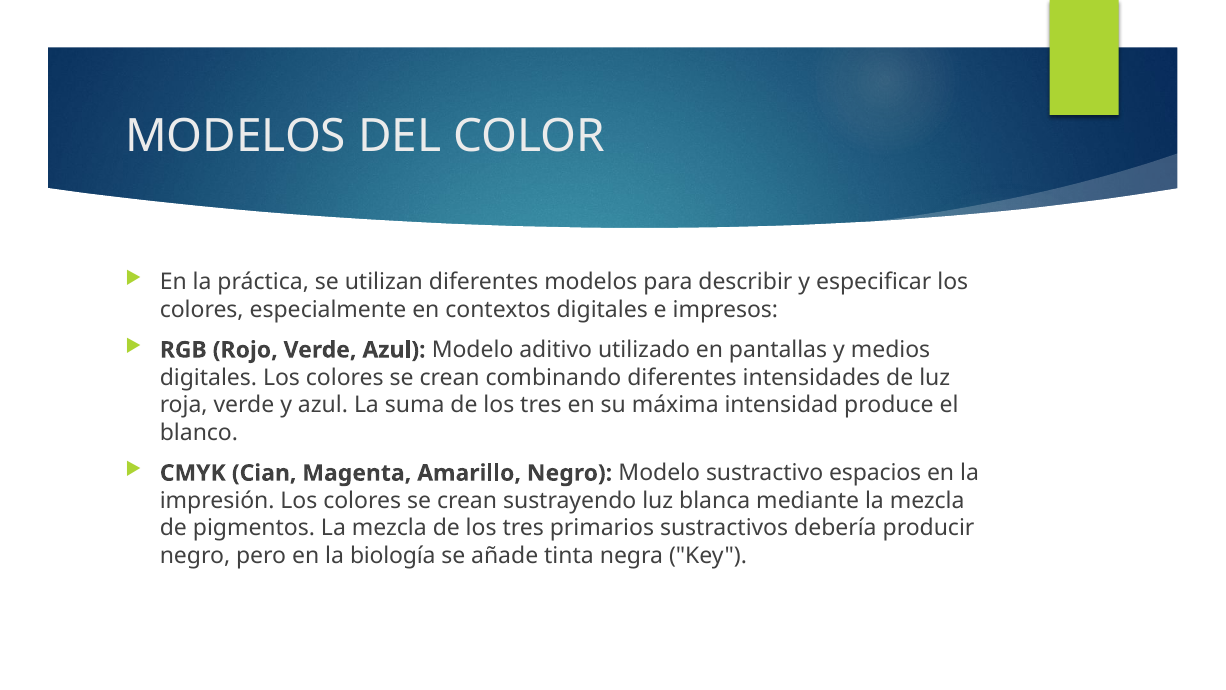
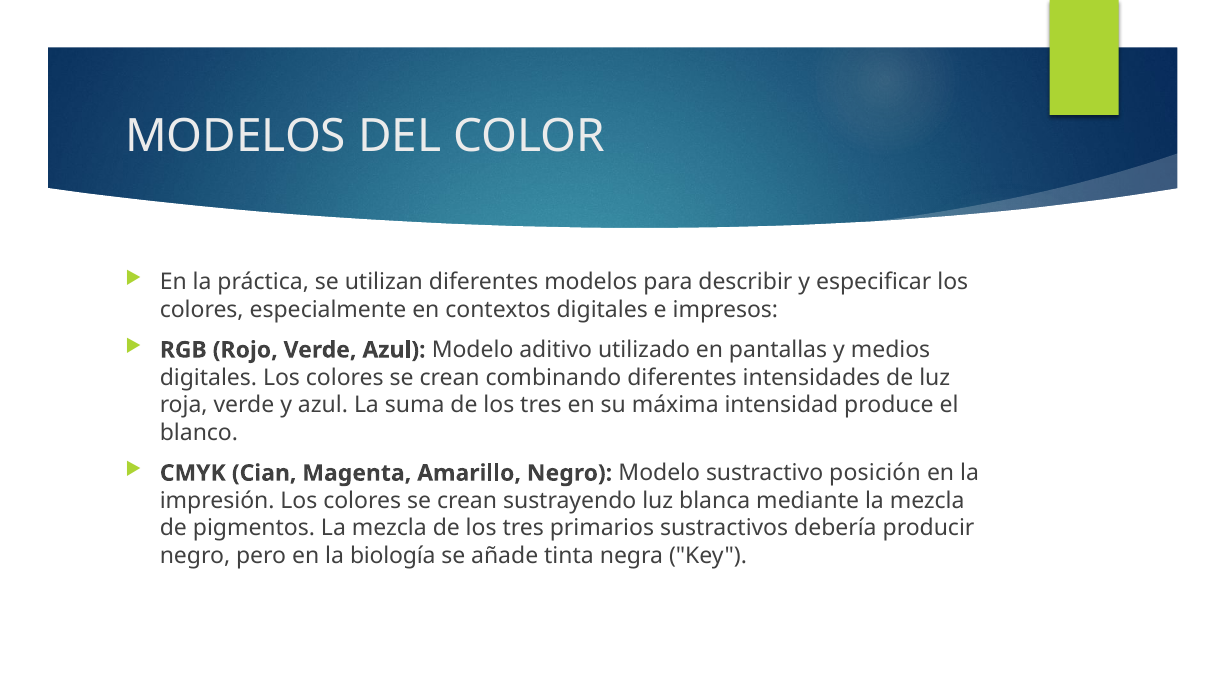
espacios: espacios -> posición (875, 473)
